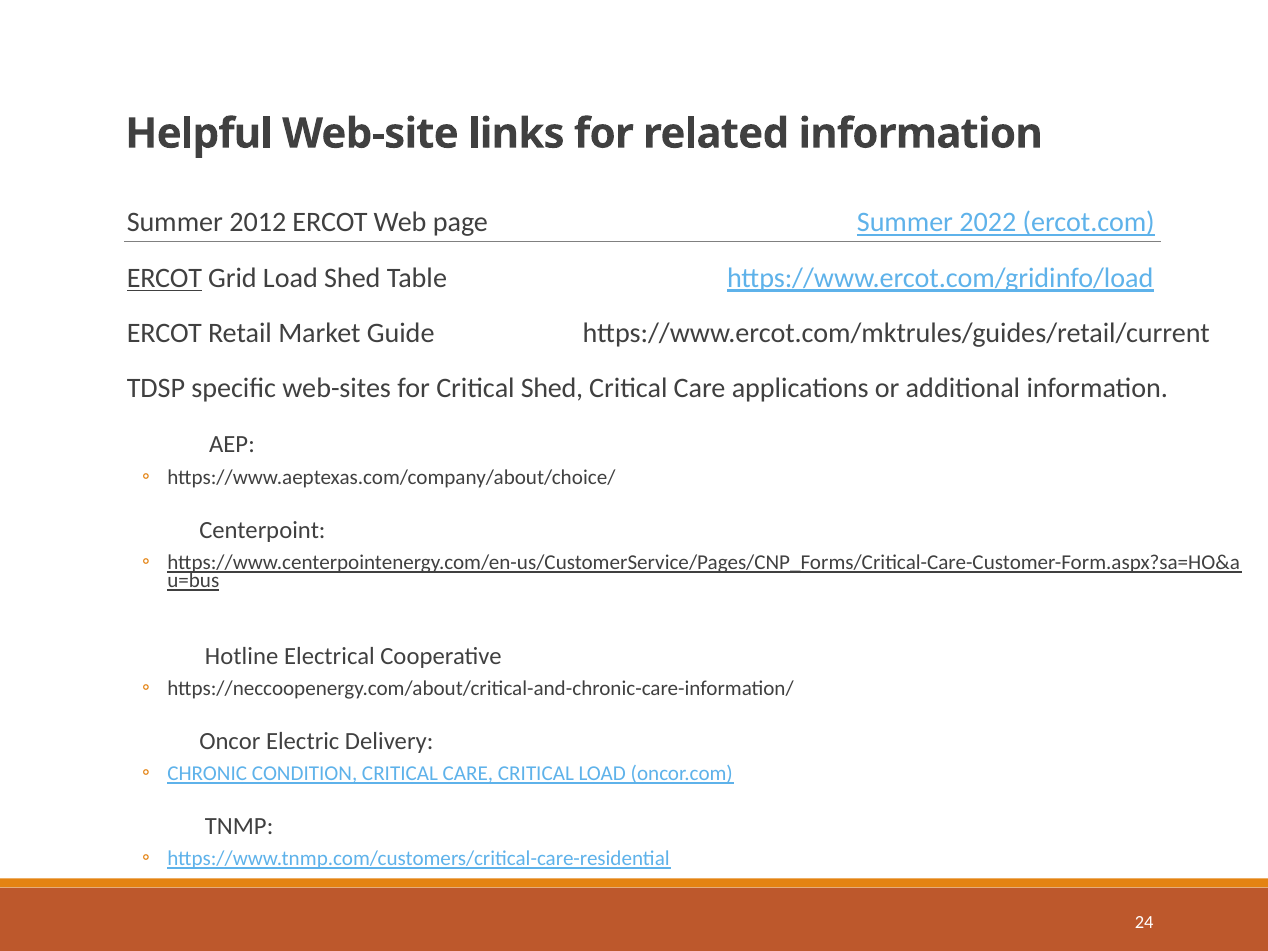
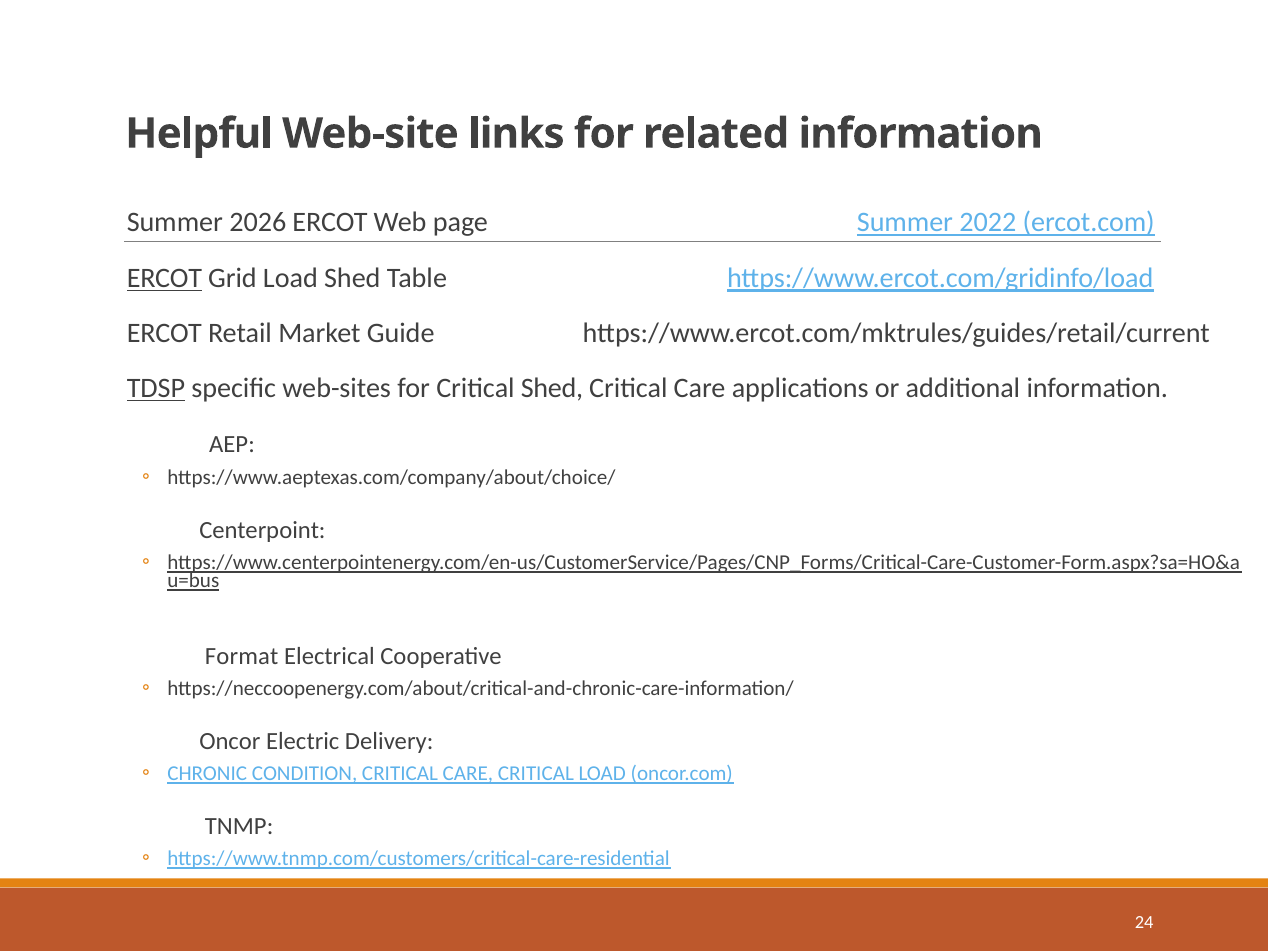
2012: 2012 -> 2026 (258, 223)
TDSP underline: none -> present (156, 389)
Hotline: Hotline -> Format (242, 657)
